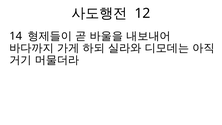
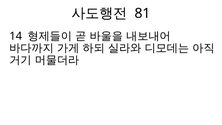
12: 12 -> 81 (142, 13)
